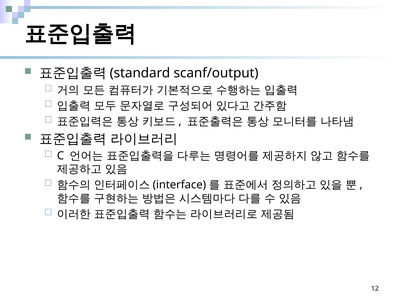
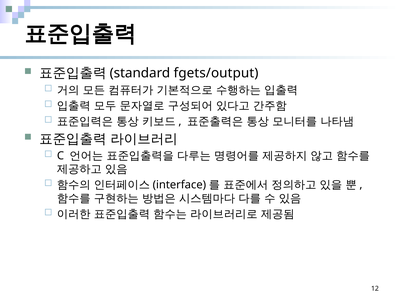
scanf/output: scanf/output -> fgets/output (216, 73)
